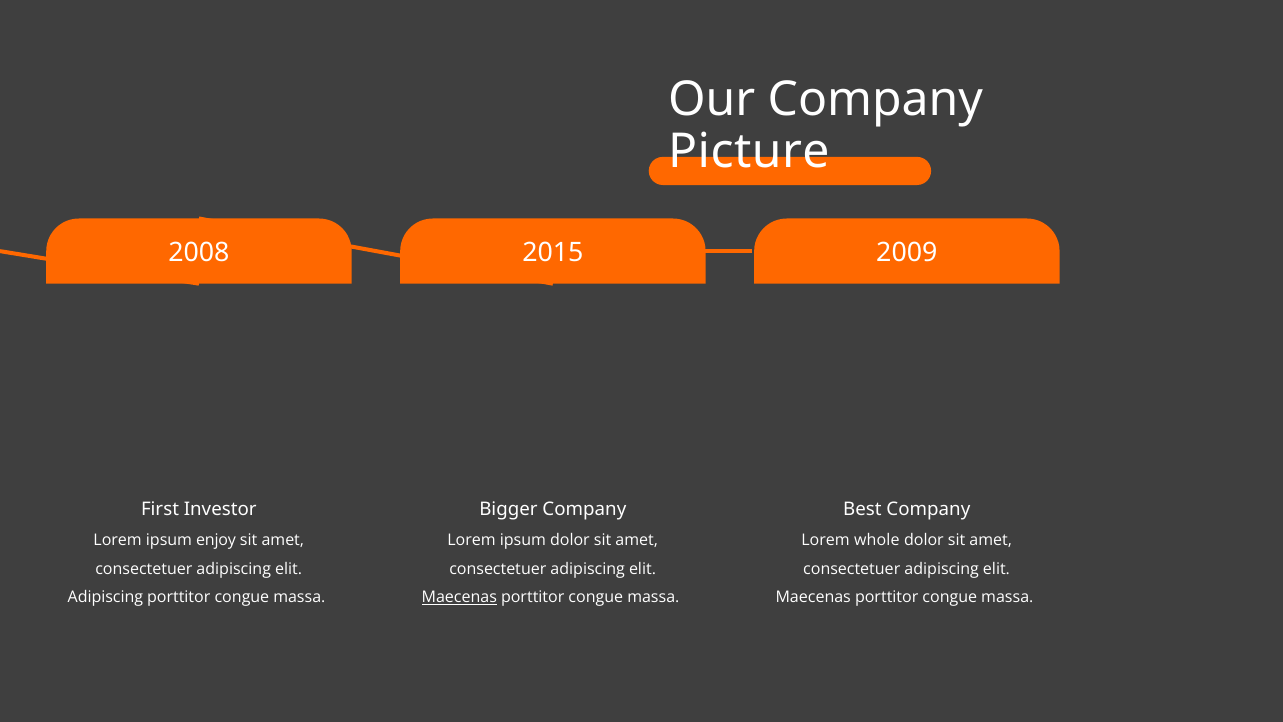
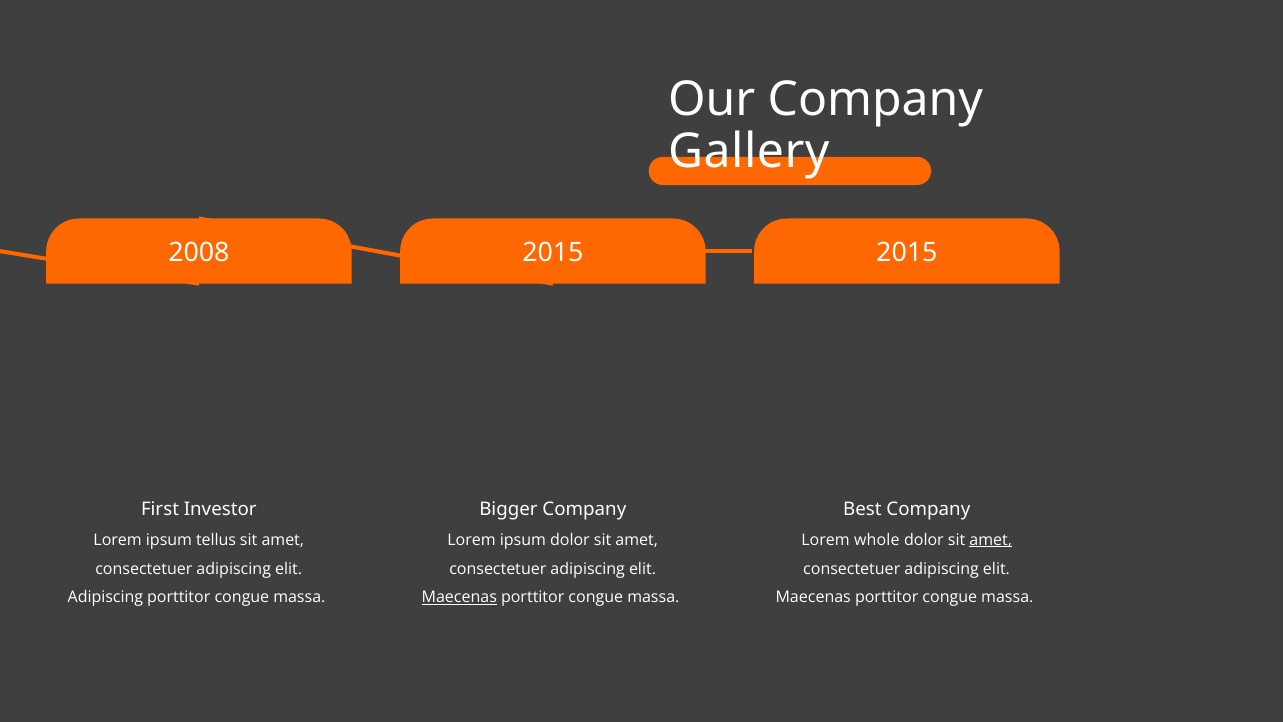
Picture: Picture -> Gallery (749, 151)
2009: 2009 -> 2015 (907, 253)
enjoy: enjoy -> tellus (216, 540)
amet underline: none -> present (991, 540)
